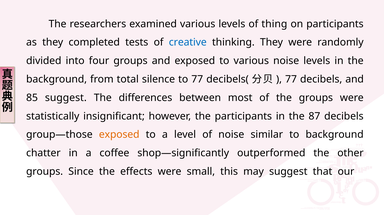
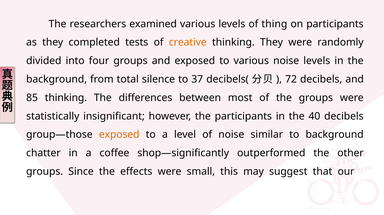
creative colour: blue -> orange (188, 42)
to 77: 77 -> 37 (197, 79)
77: 77 -> 72 (291, 79)
suggest: suggest -> thinking (66, 98)
87: 87 -> 40 (314, 116)
